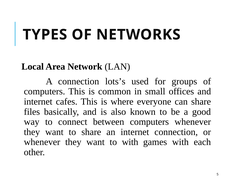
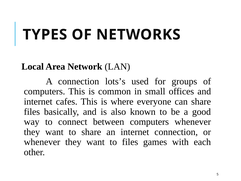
to with: with -> files (130, 142)
